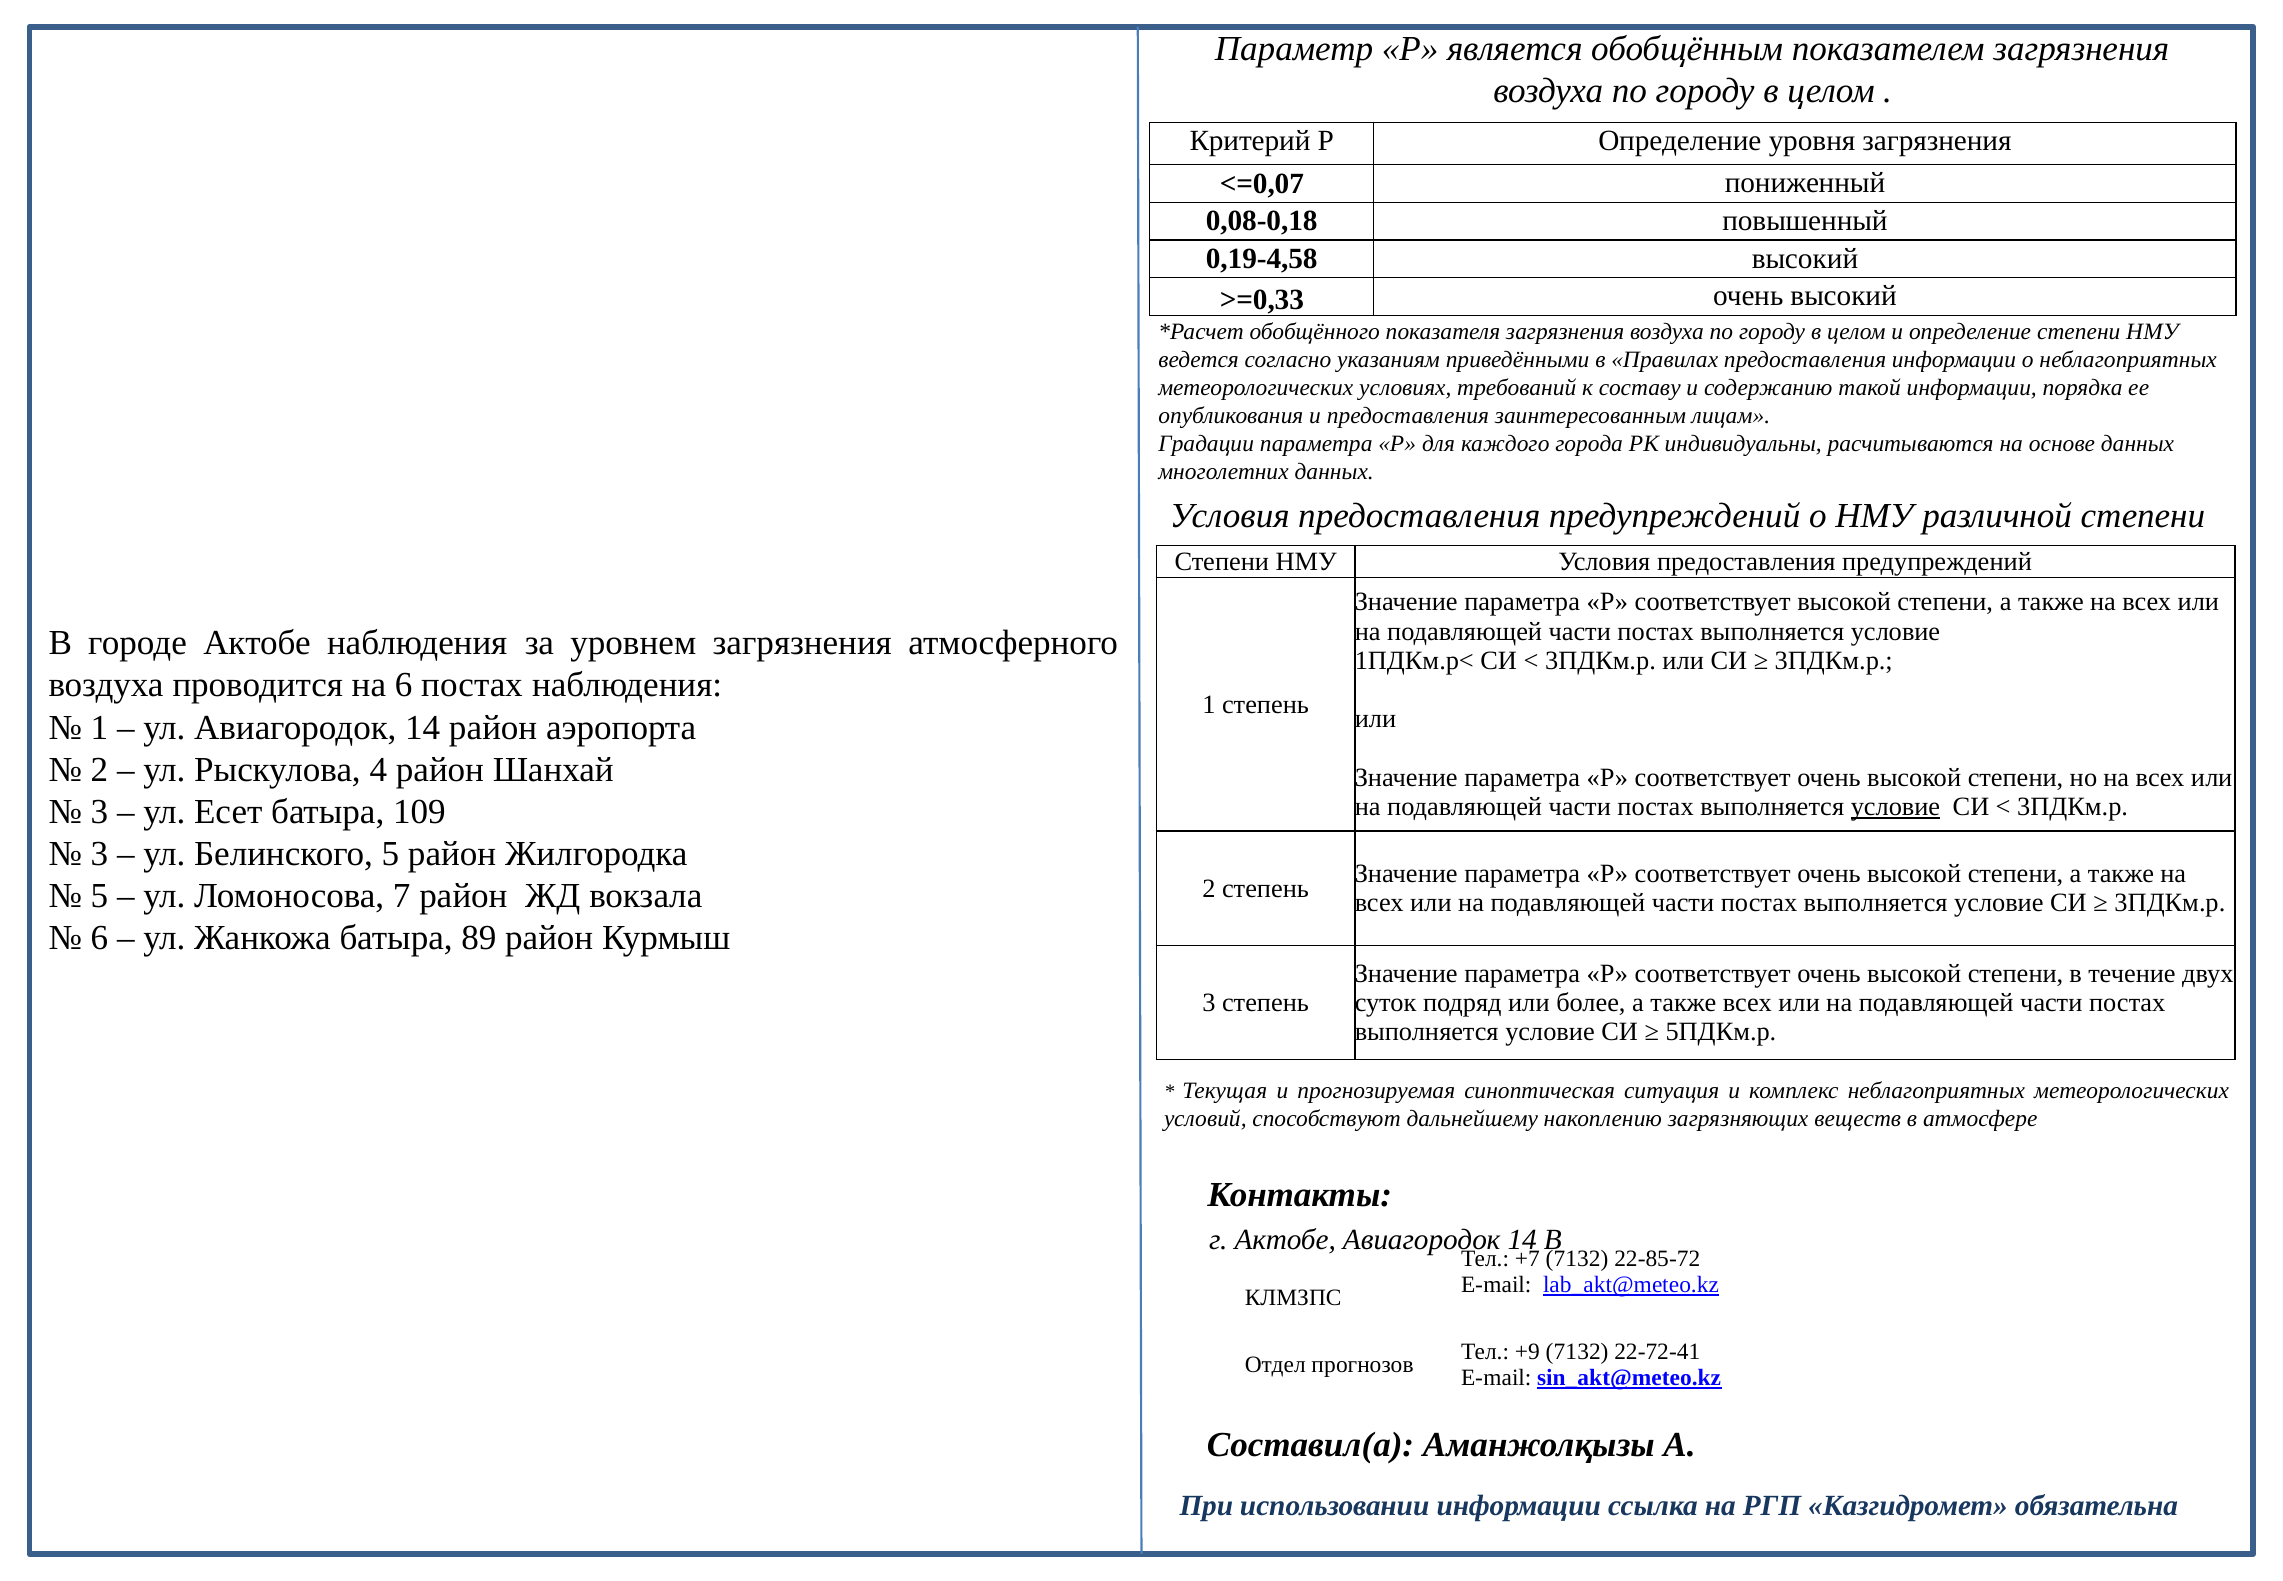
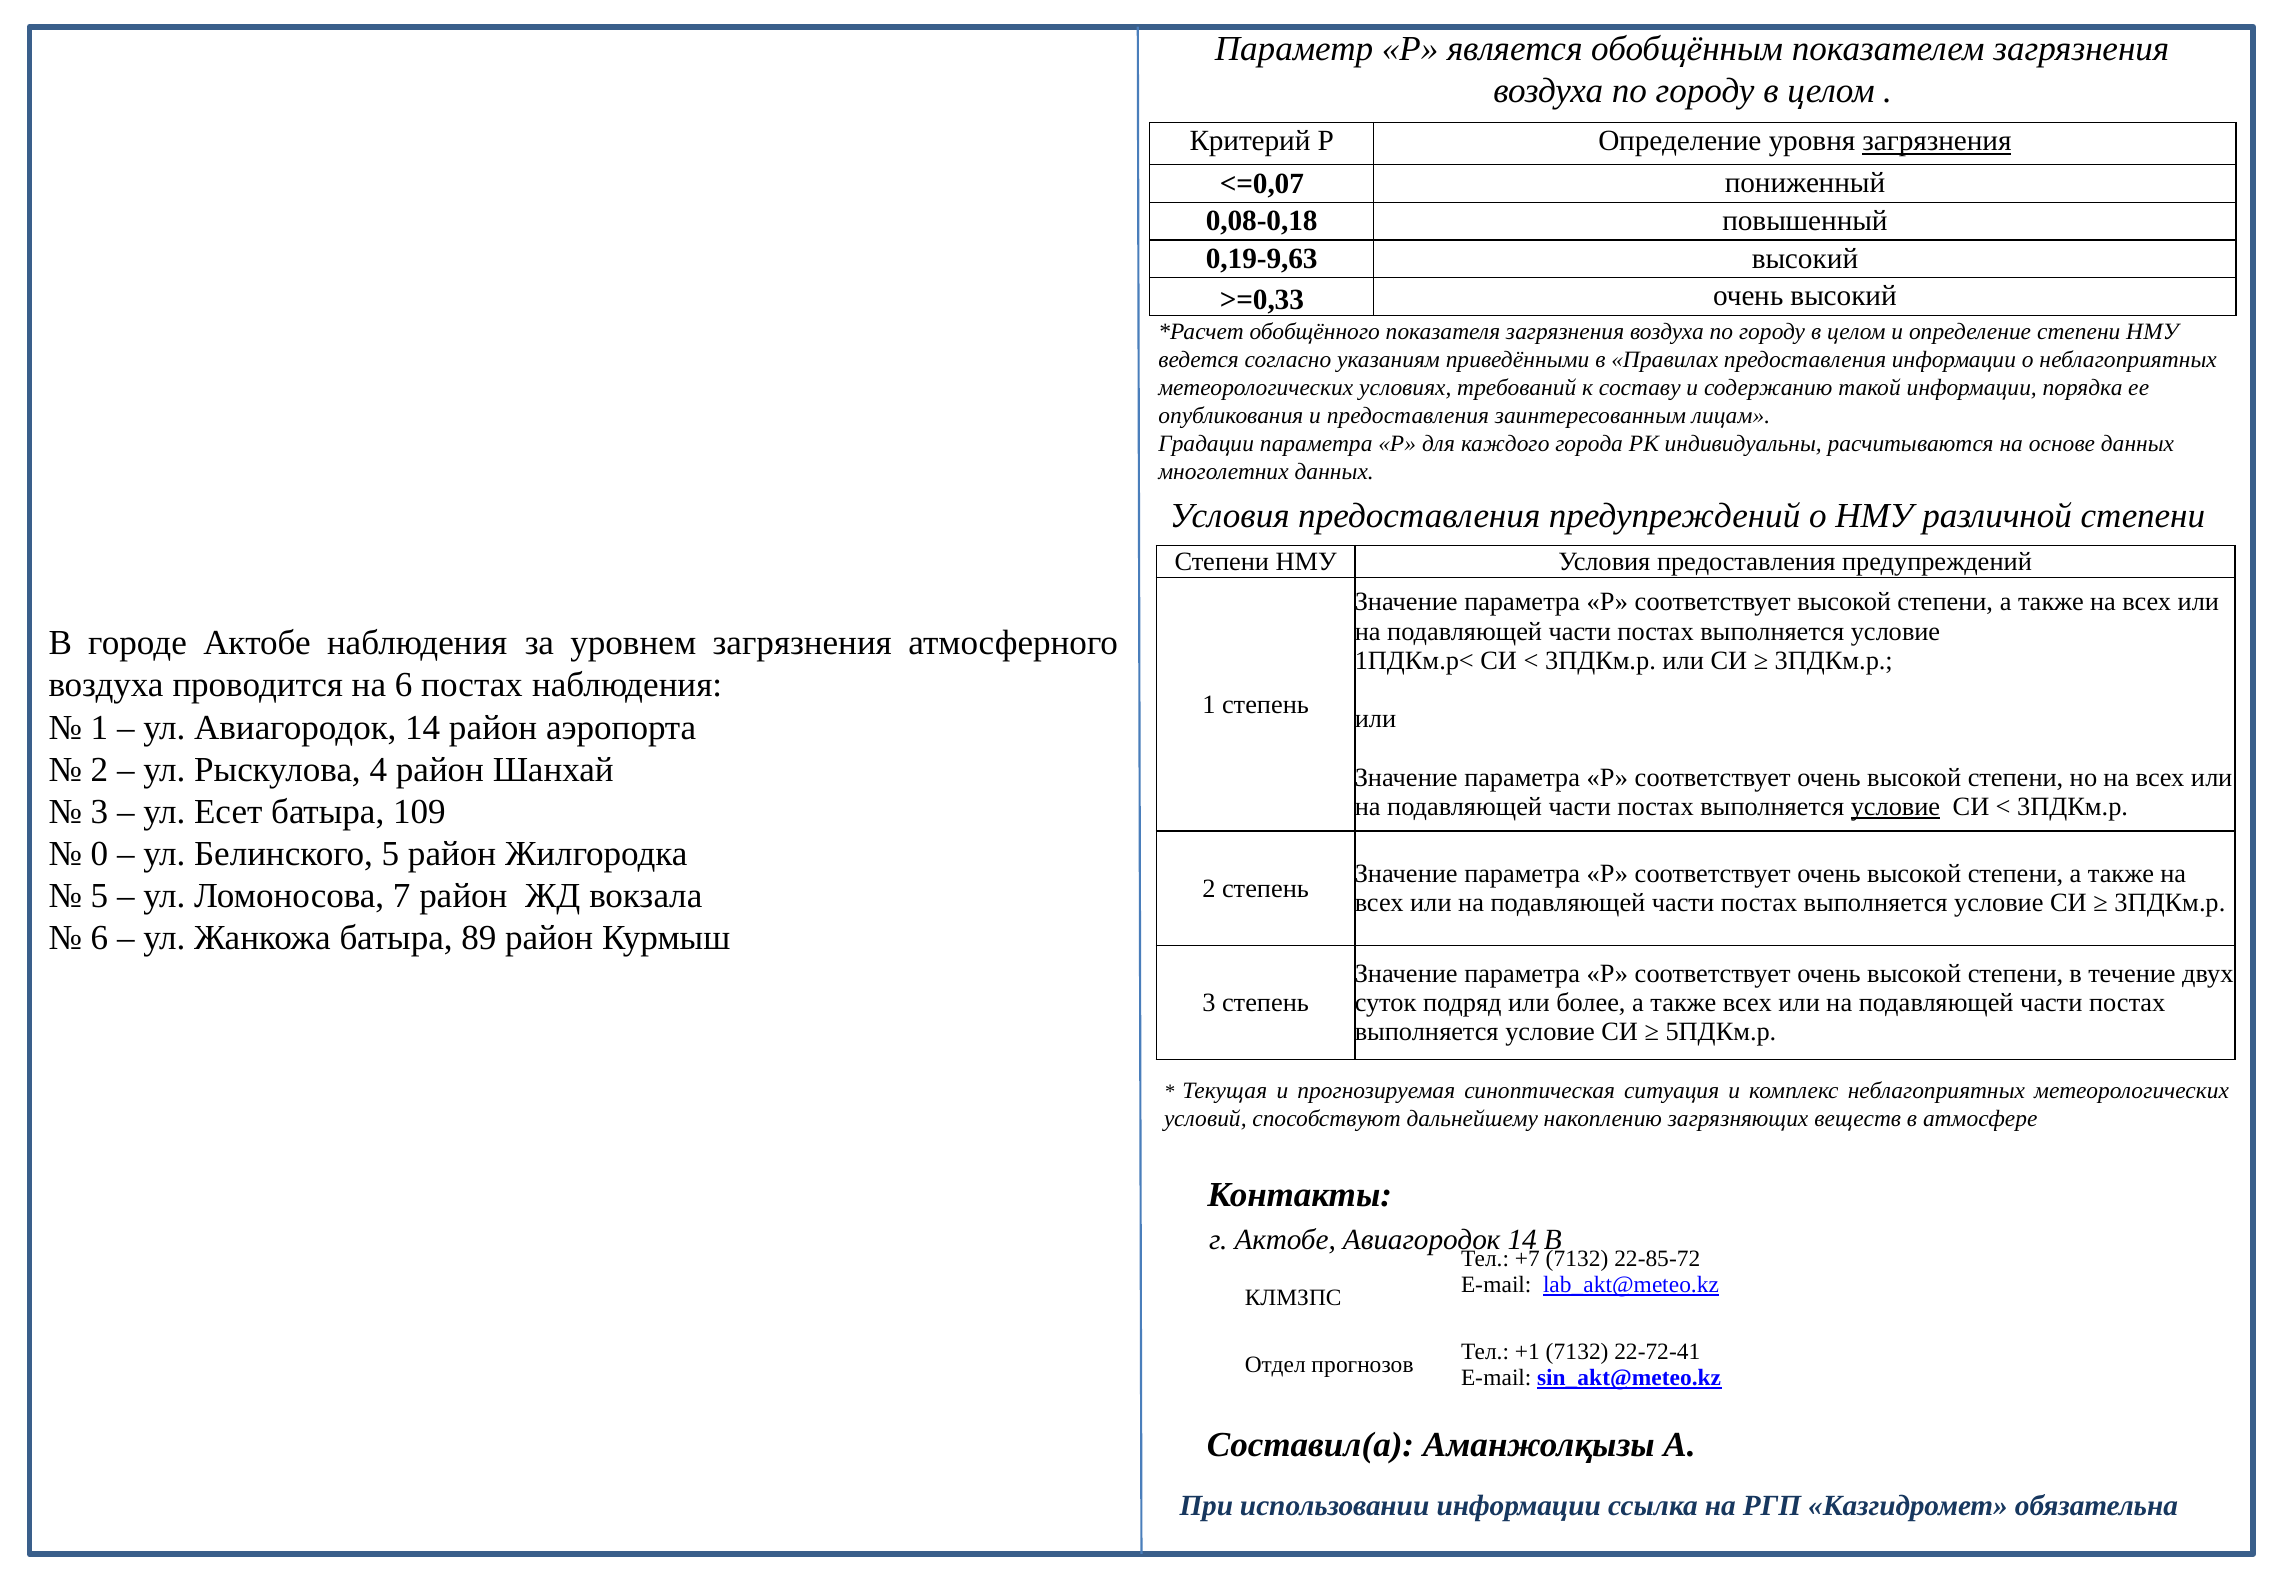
загрязнения underline: none -> present (1937, 141)
0,19-4,58: 0,19-4,58 -> 0,19-9,63 (1262, 259)
3: 3 -> 0 (99, 854)
+9: +9 -> +1 (1527, 1351)
